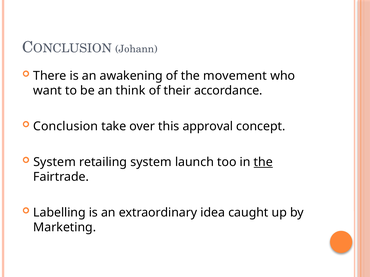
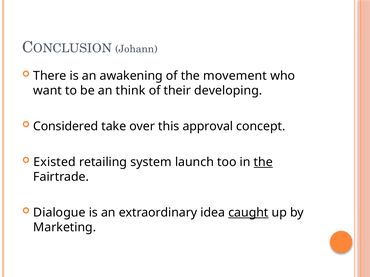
accordance: accordance -> developing (228, 91)
Conclusion: Conclusion -> Considered (66, 126)
System: System -> Existed (55, 162)
Labelling: Labelling -> Dialogue (59, 213)
caught underline: none -> present (248, 213)
